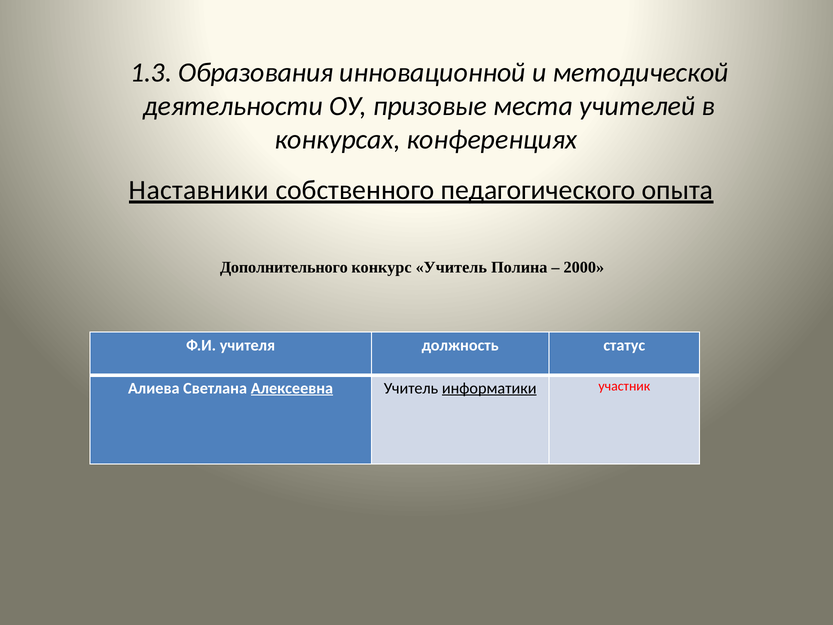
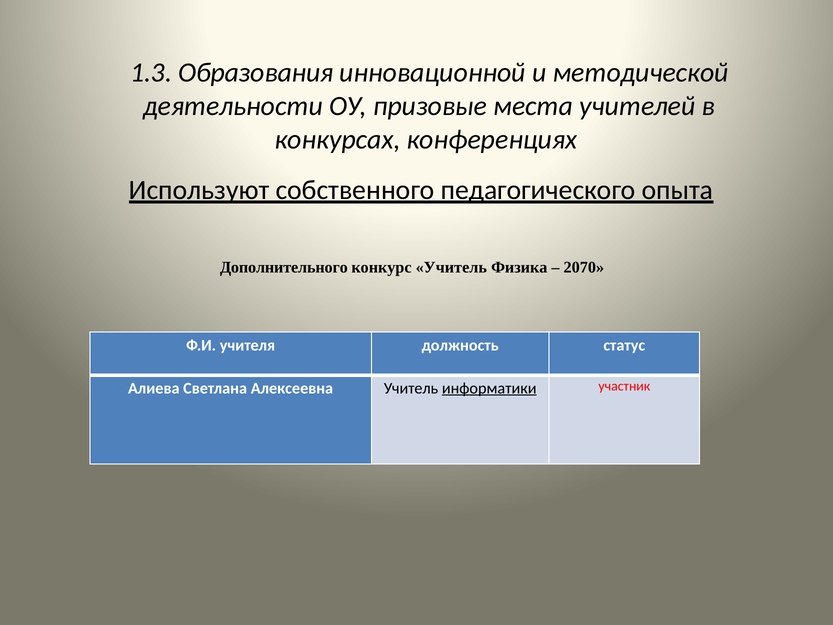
Наставники: Наставники -> Используют (199, 190)
Полина: Полина -> Физика (519, 268)
2000: 2000 -> 2070 (584, 268)
Алексеевна underline: present -> none (292, 388)
